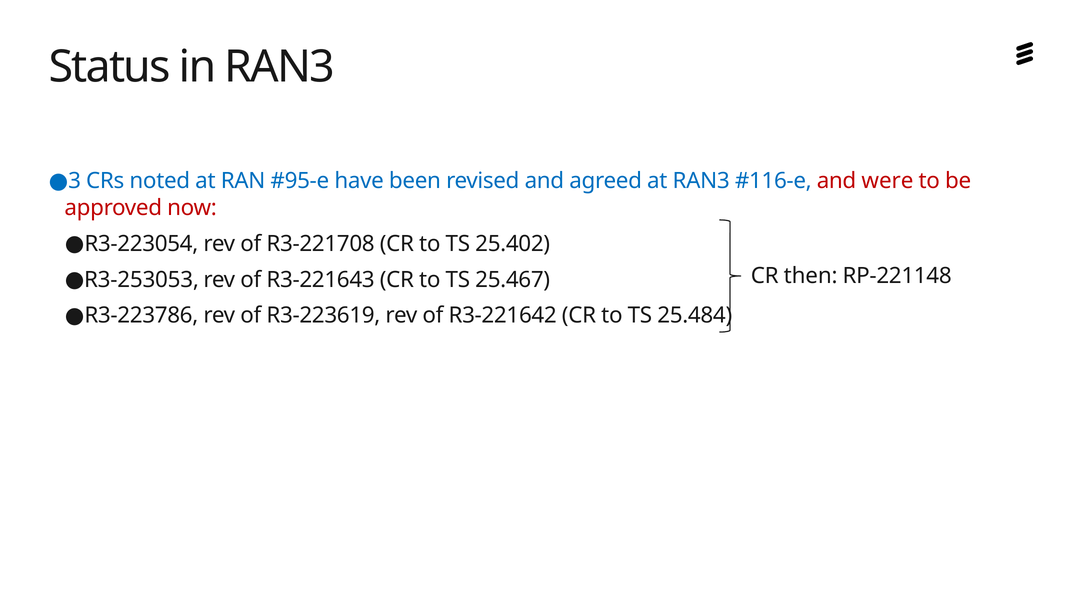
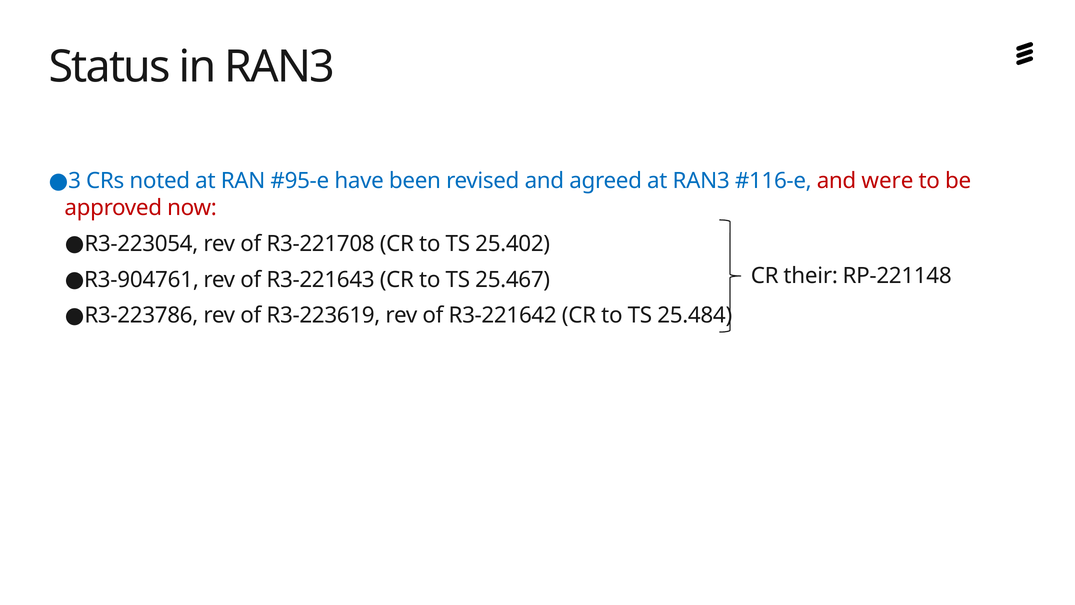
R3-253053: R3-253053 -> R3-904761 (141, 280)
then: then -> their (811, 276)
